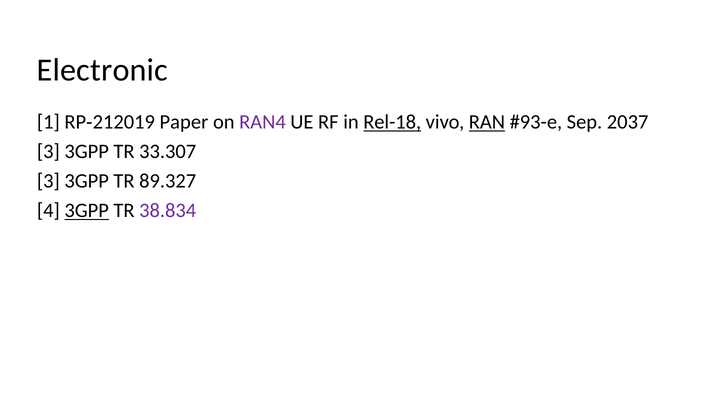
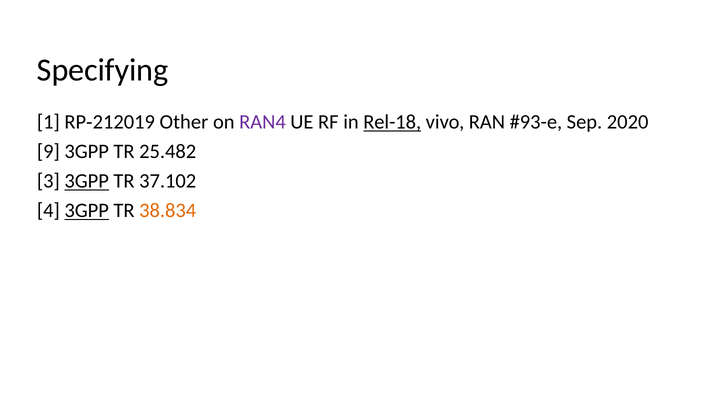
Electronic: Electronic -> Specifying (103, 70)
Paper: Paper -> Other (184, 122)
RAN underline: present -> none (487, 122)
2037: 2037 -> 2020 (628, 122)
3: 3 -> 9 (48, 151)
33.307: 33.307 -> 25.482 (168, 151)
3GPP underline: none -> present (87, 181)
89.327: 89.327 -> 37.102 (168, 181)
38.834 colour: purple -> orange (168, 210)
